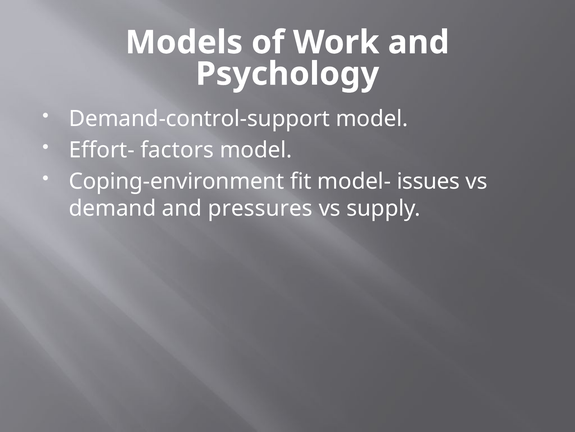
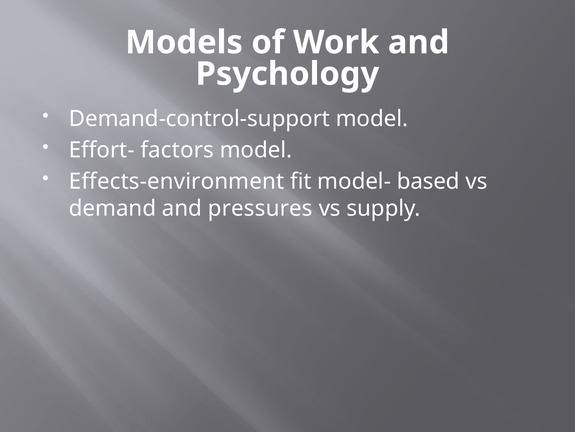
Coping-environment: Coping-environment -> Effects-environment (177, 181)
issues: issues -> based (428, 181)
